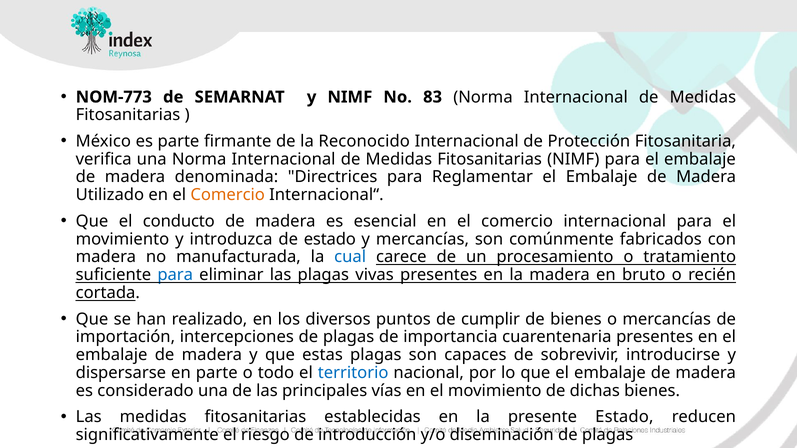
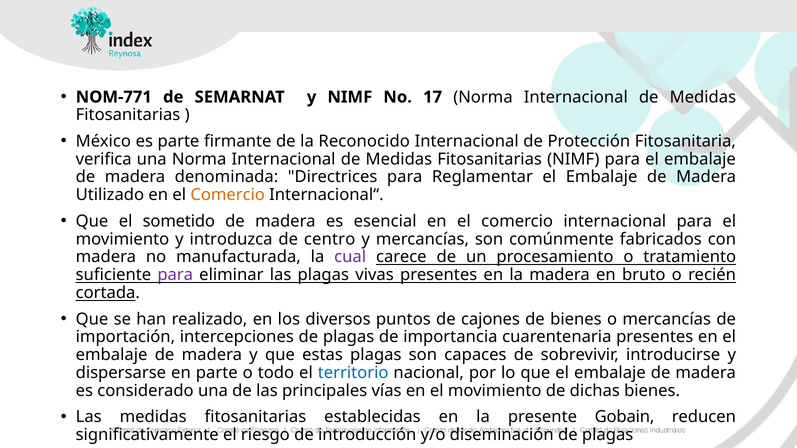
NOM-773: NOM-773 -> NOM-771 (114, 97)
83: 83 -> 17 (433, 97)
conducto: conducto -> sometido (179, 221)
de estado: estado -> centro (330, 239)
cual colour: blue -> purple (350, 257)
para colour: blue -> purple (175, 275)
cumplir: cumplir -> cajones (490, 319)
presente Estado: Estado -> Gobain (625, 417)
